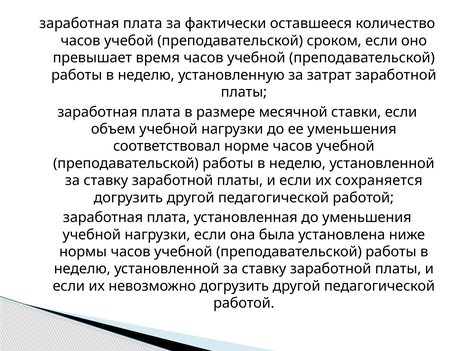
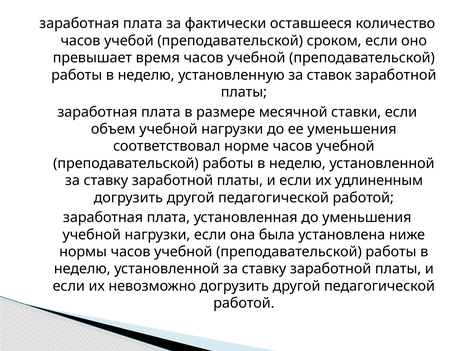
затрат: затрат -> ставок (329, 75)
сохраняется: сохраняется -> удлиненным (379, 181)
